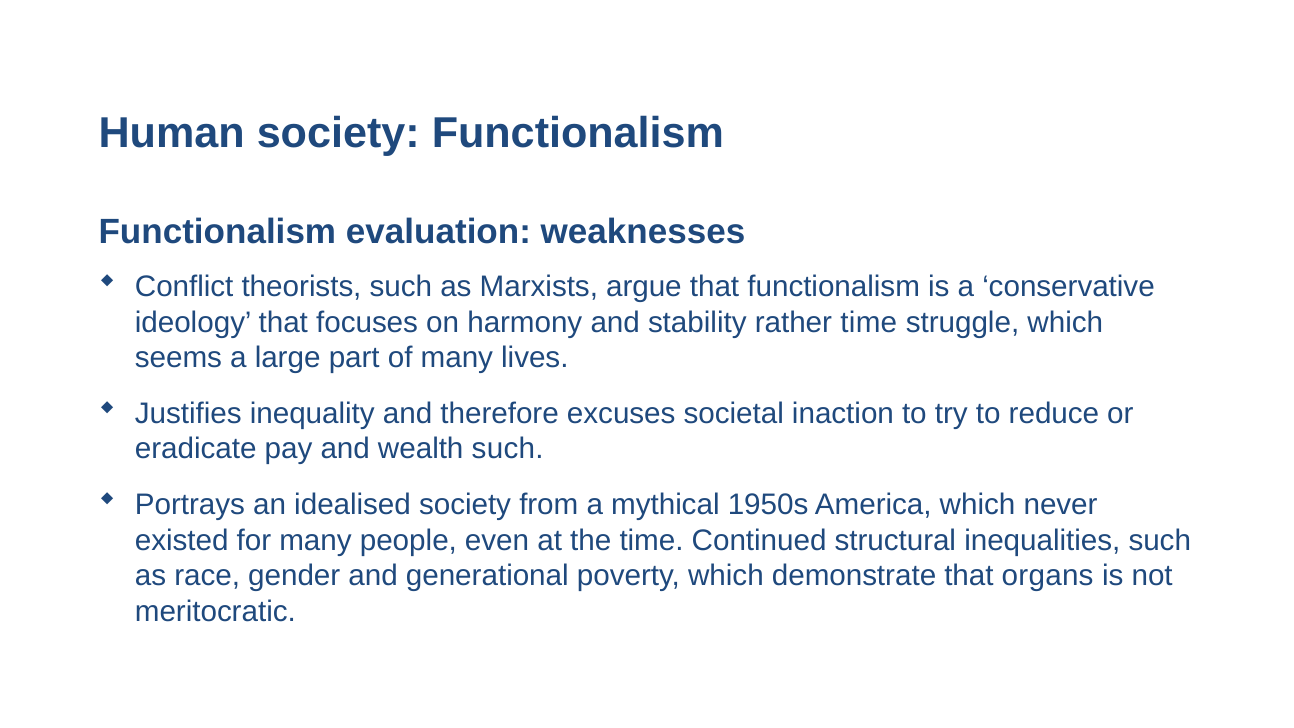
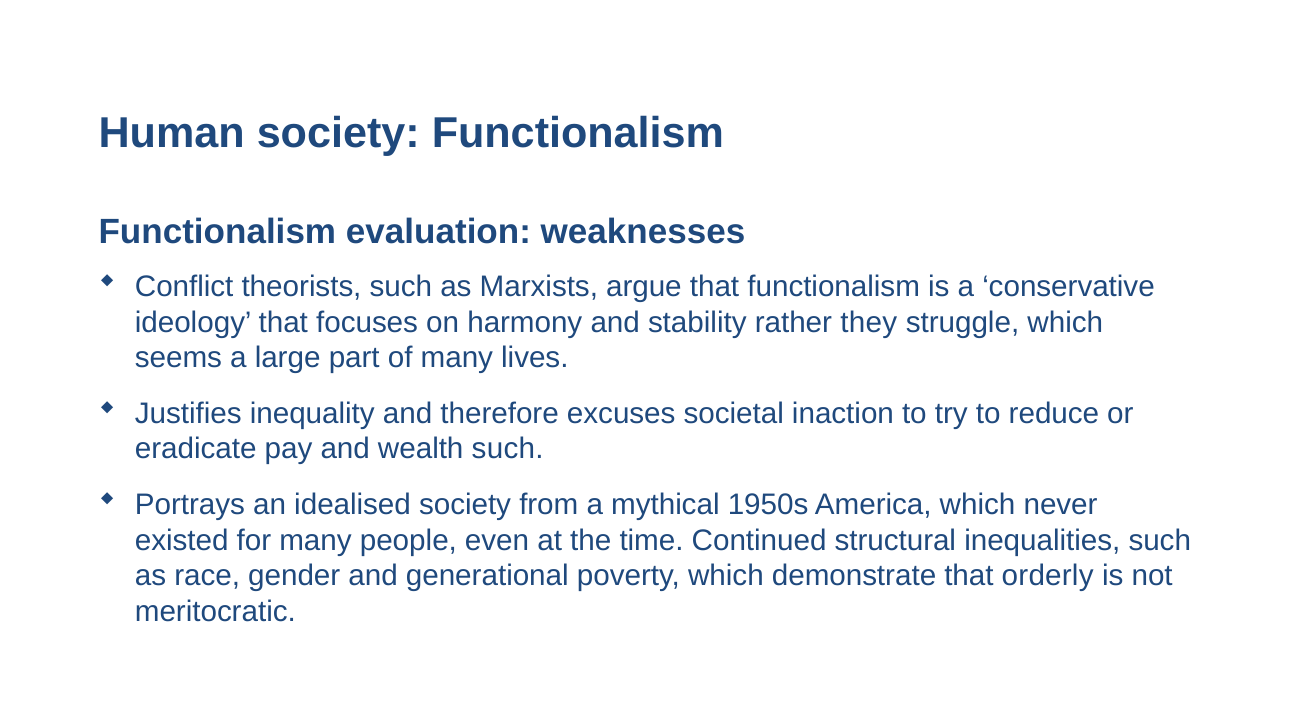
rather time: time -> they (869, 322)
organs: organs -> orderly (1048, 576)
